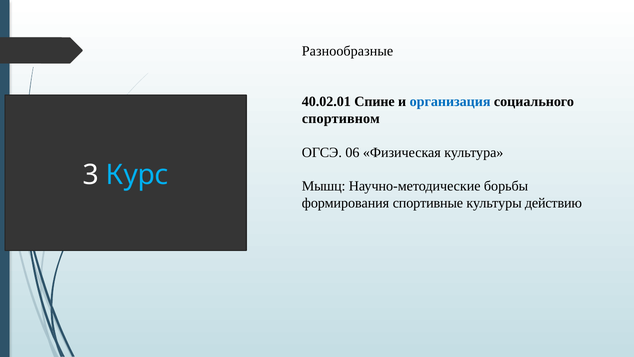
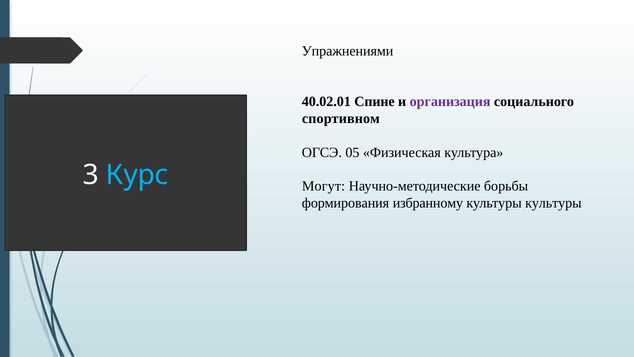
Разнообразные: Разнообразные -> Упражнениями (348, 51)
организация colour: blue -> purple (450, 102)
06: 06 -> 05 (352, 152)
Мышц: Мышц -> Могут (324, 186)
спортивные: спортивные -> избранному (428, 203)
культуры действию: действию -> культуры (553, 203)
